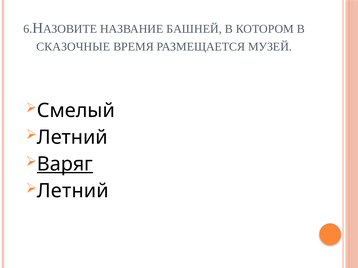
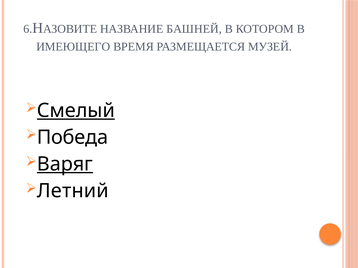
СКАЗОЧНЫЕ: СКАЗОЧНЫЕ -> ИМЕЮЩЕГО (73, 47)
Смелый underline: none -> present (76, 111)
Летний: Летний -> Победа (72, 138)
